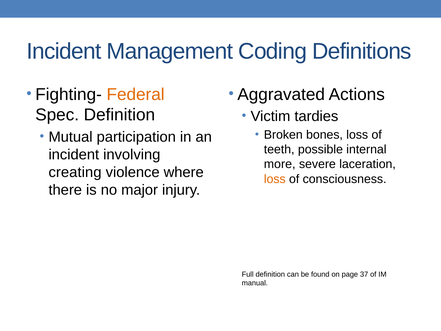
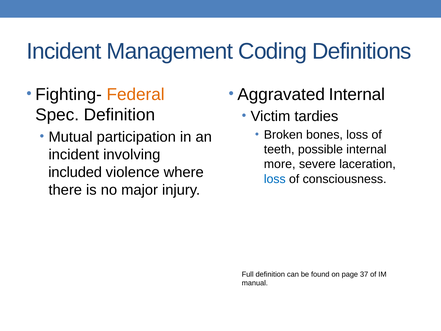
Aggravated Actions: Actions -> Internal (357, 94)
creating: creating -> included (75, 172)
loss colour: orange -> blue (275, 179)
